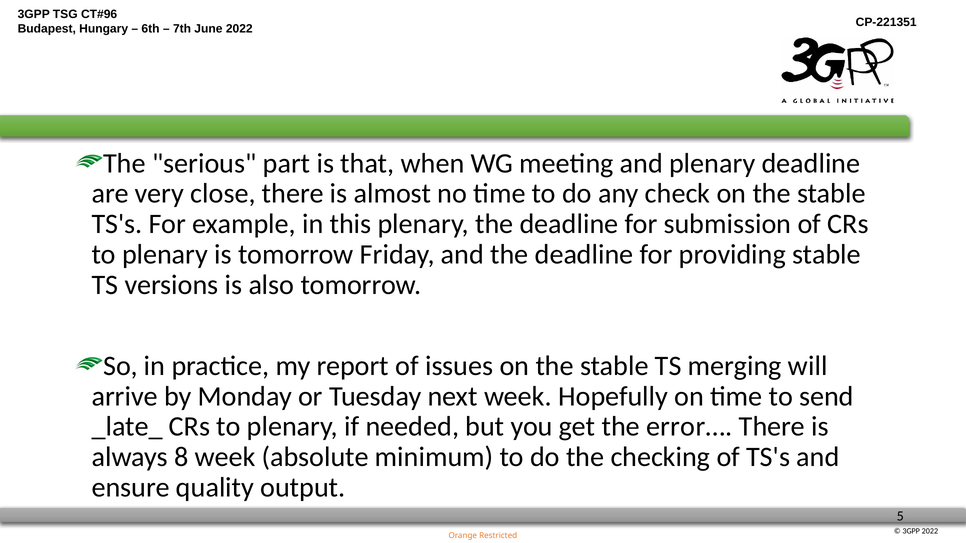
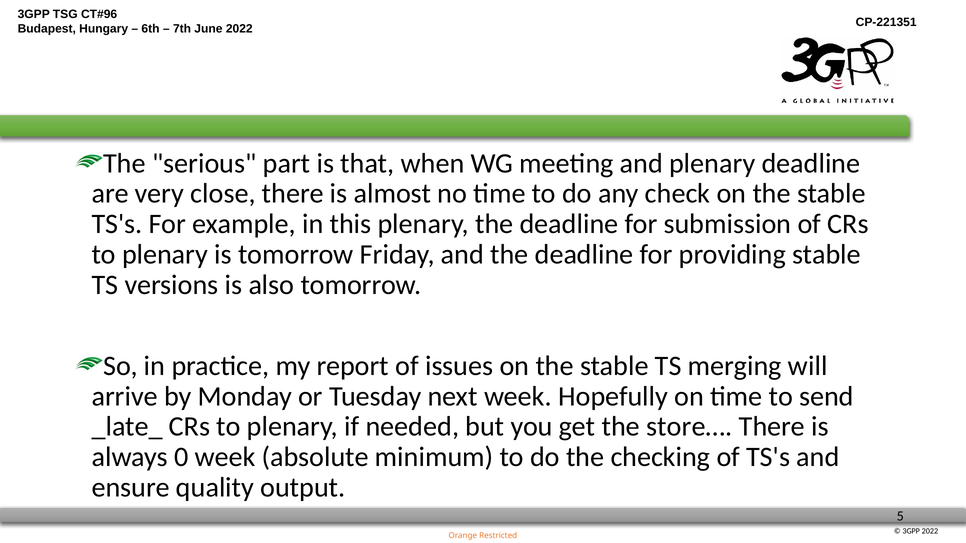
error…: error… -> store… (689, 427)
8: 8 -> 0 (181, 457)
